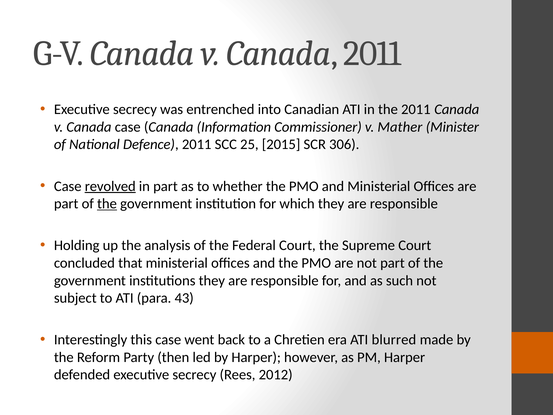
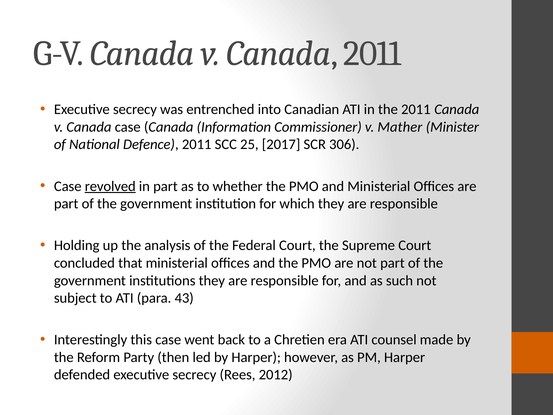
2015: 2015 -> 2017 (281, 144)
the underline: present -> none (107, 204)
blurred: blurred -> counsel (394, 340)
